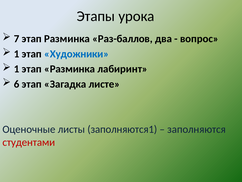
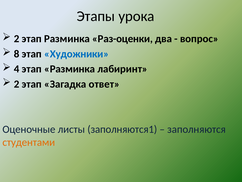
7: 7 -> 2 (17, 39)
Раз-баллов: Раз-баллов -> Раз-оценки (122, 39)
1: 1 -> 8 (17, 54)
1: 1 -> 4 (17, 69)
6: 6 -> 2 (17, 84)
листе: листе -> ответ (104, 84)
студентами colour: red -> orange (29, 142)
